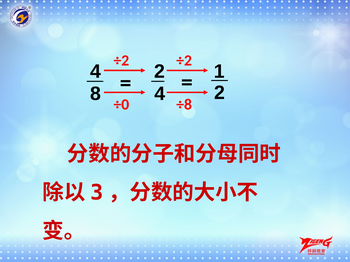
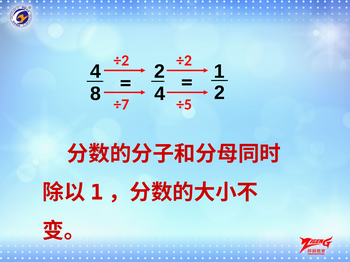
÷0: ÷0 -> ÷7 (121, 105)
÷8: ÷8 -> ÷5 (184, 105)
3: 3 -> 1 (97, 193)
